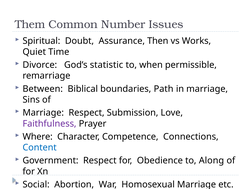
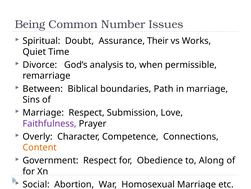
Them: Them -> Being (30, 24)
Then: Then -> Their (158, 41)
statistic: statistic -> analysis (107, 65)
Where: Where -> Overly (38, 136)
Content colour: blue -> orange (40, 147)
